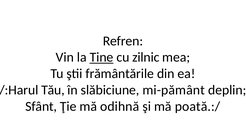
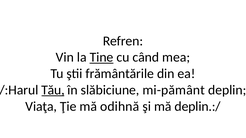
zilnic: zilnic -> când (146, 57)
Tău underline: none -> present (53, 90)
Sfânt: Sfânt -> Viaţa (41, 107)
poată.:/: poată.:/ -> deplin.:/ (198, 107)
